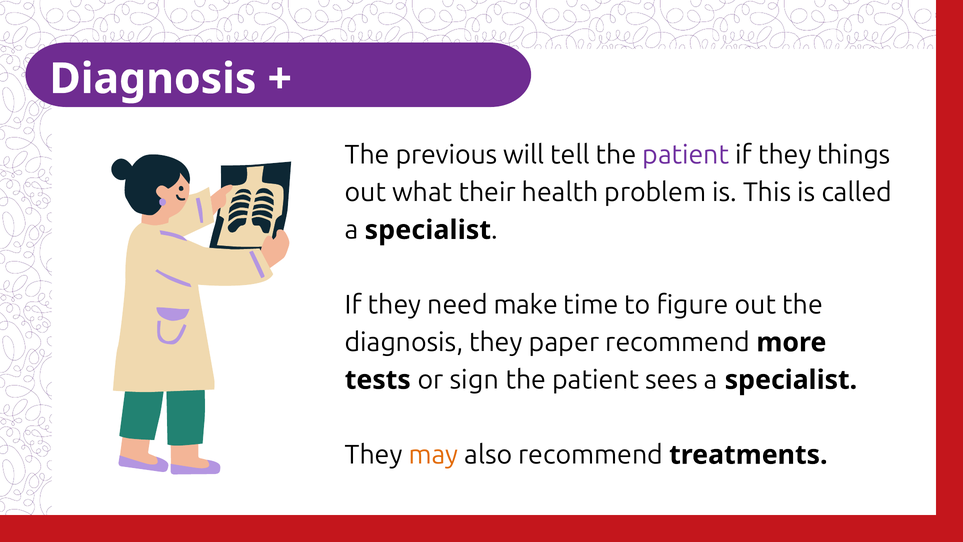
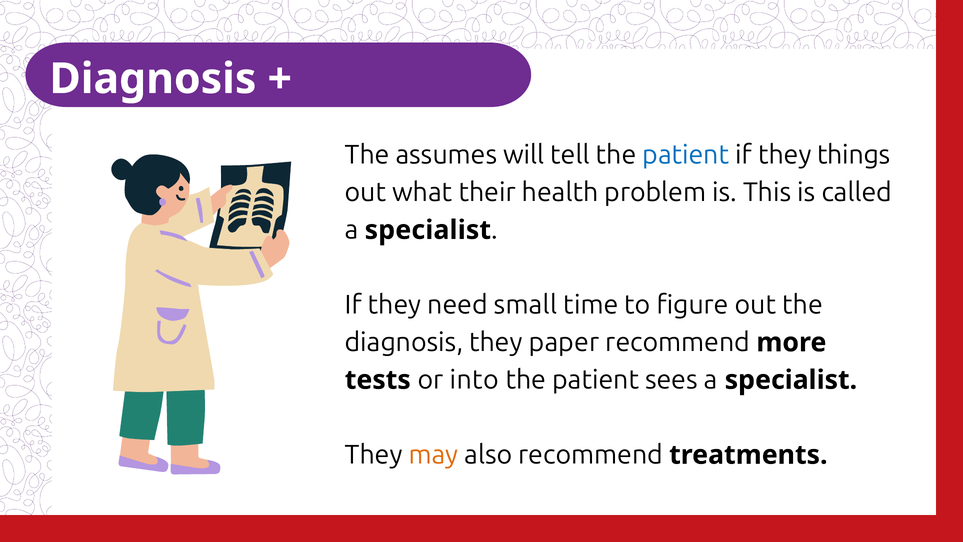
previous: previous -> assumes (446, 155)
patient colour: purple -> blue (686, 155)
make: make -> small (526, 305)
sign: sign -> into (474, 380)
